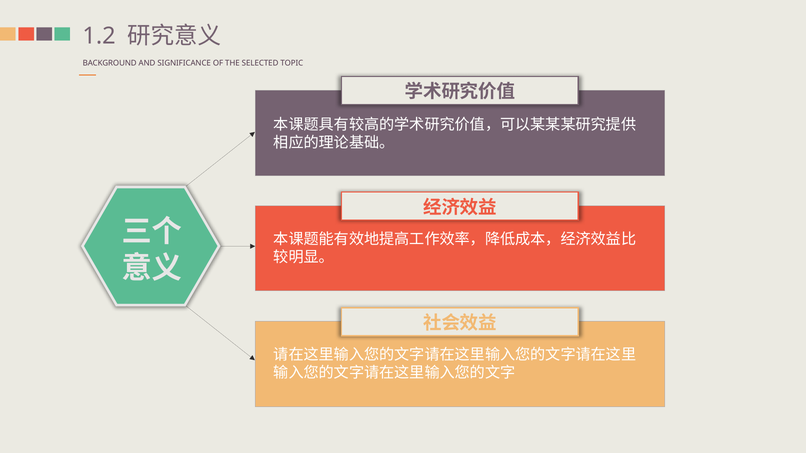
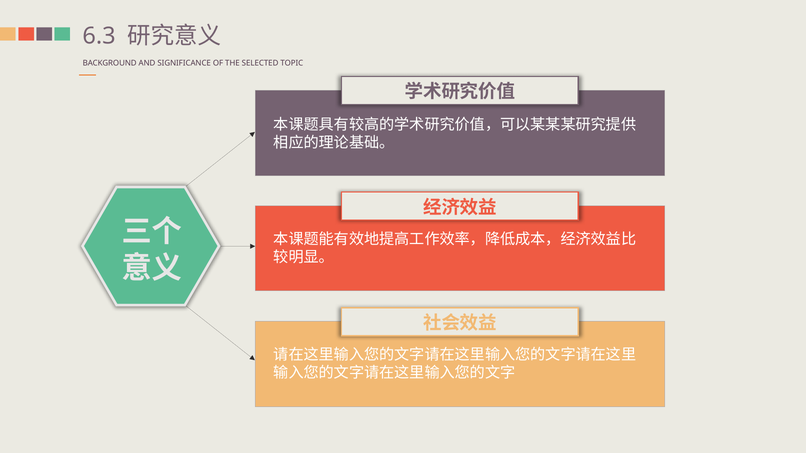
1.2: 1.2 -> 6.3 (99, 36)
